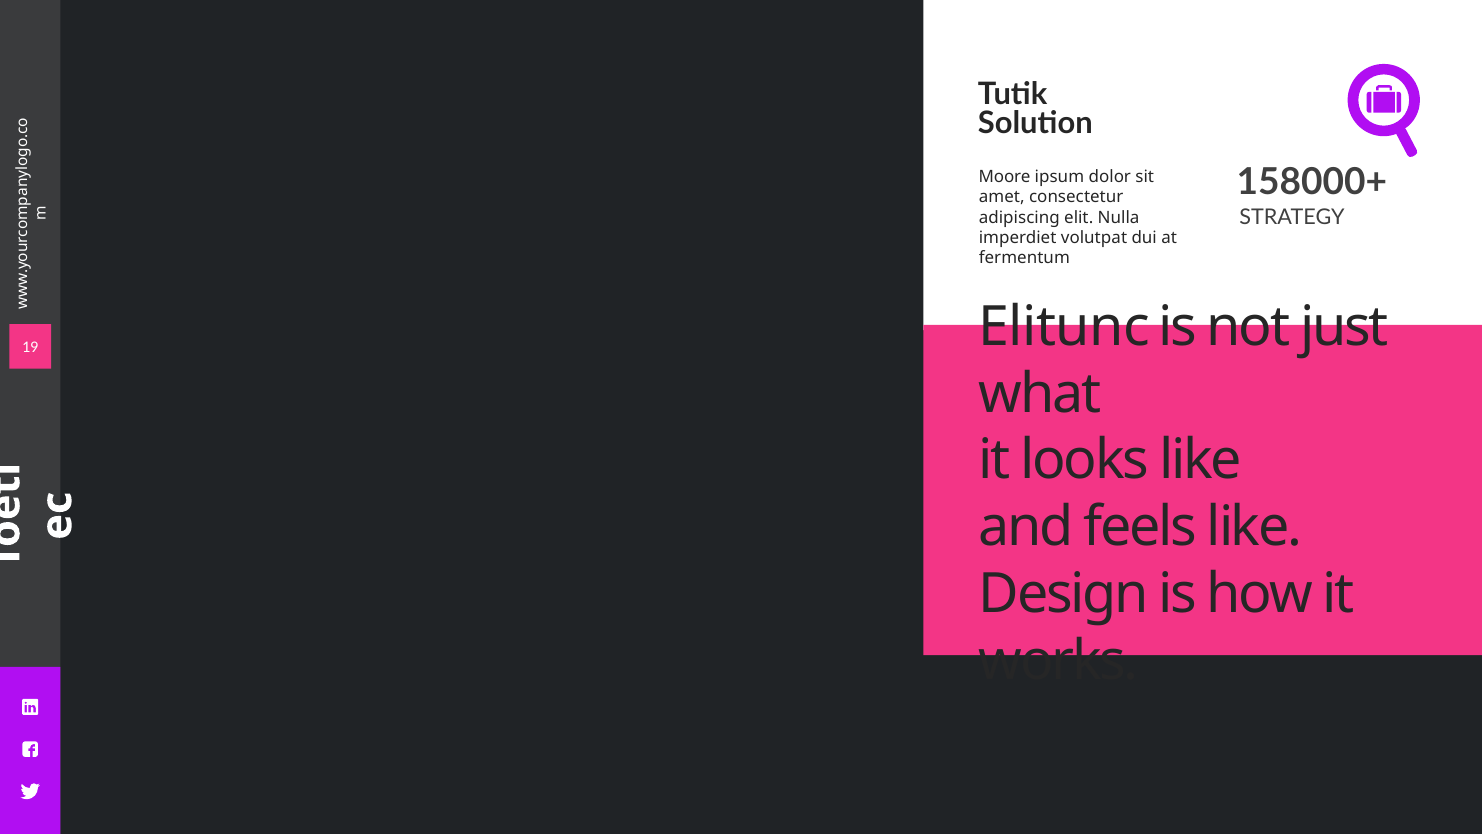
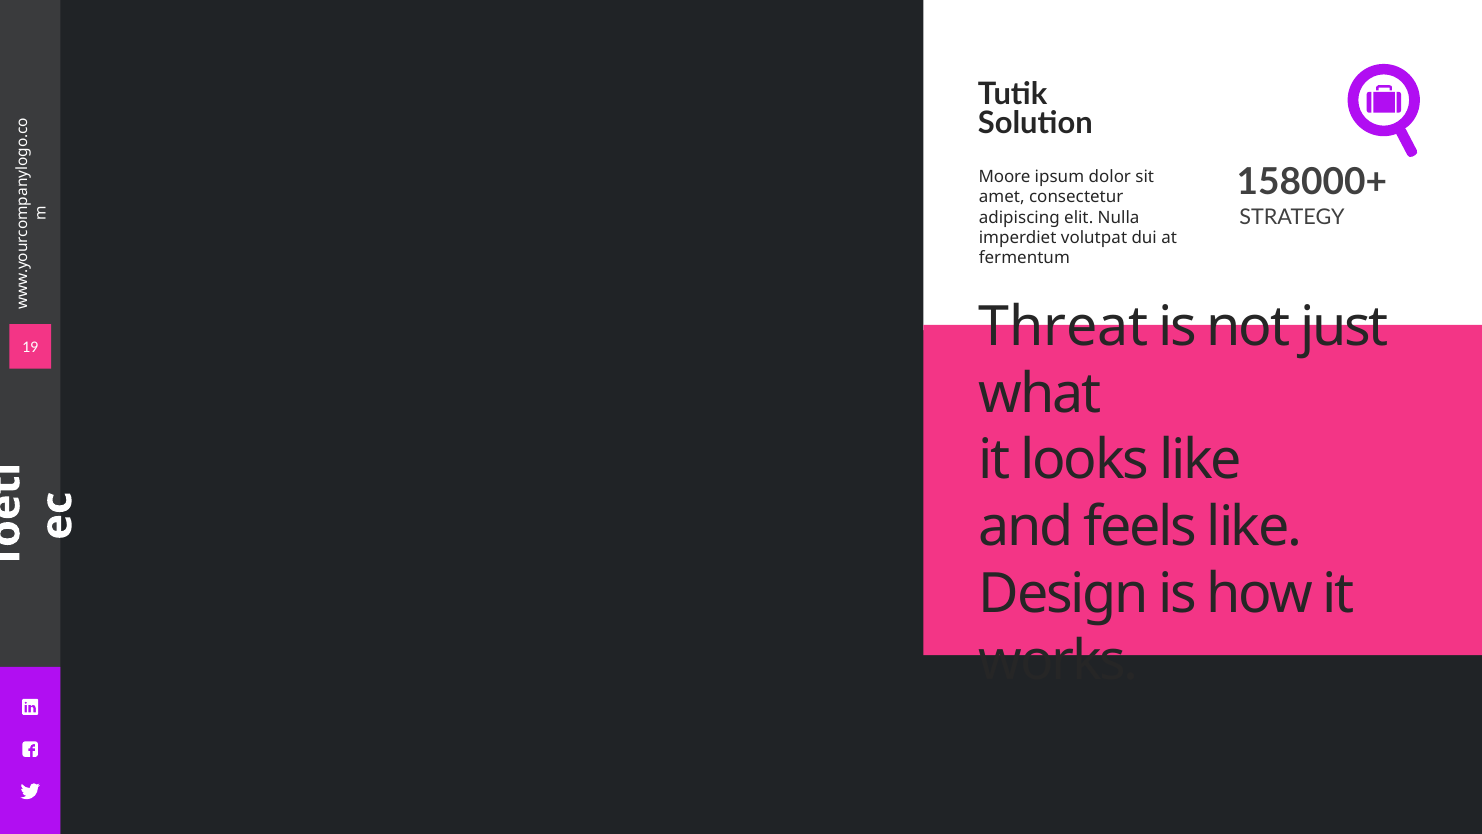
Elitunc: Elitunc -> Threat (1064, 327)
